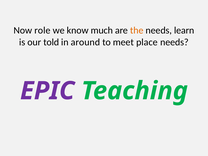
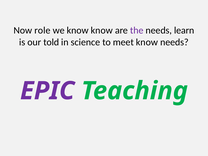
know much: much -> know (102, 30)
the colour: orange -> purple (137, 30)
around: around -> science (85, 42)
meet place: place -> know (147, 42)
